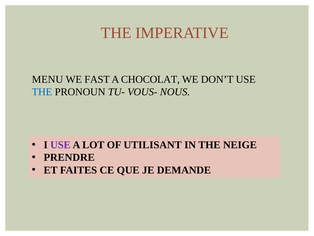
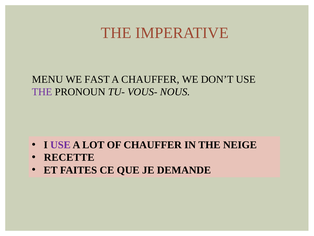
A CHOCOLAT: CHOCOLAT -> CHAUFFER (150, 79)
THE colour: blue -> purple (42, 92)
OF UTILISANT: UTILISANT -> CHAUFFER (153, 145)
PRENDRE: PRENDRE -> RECETTE (69, 157)
